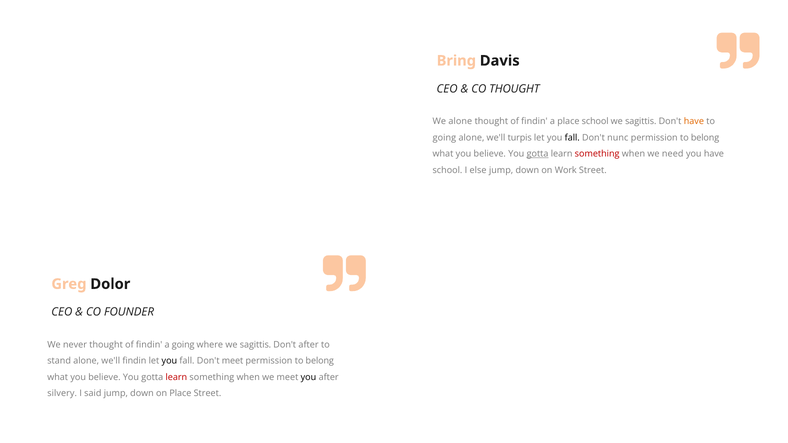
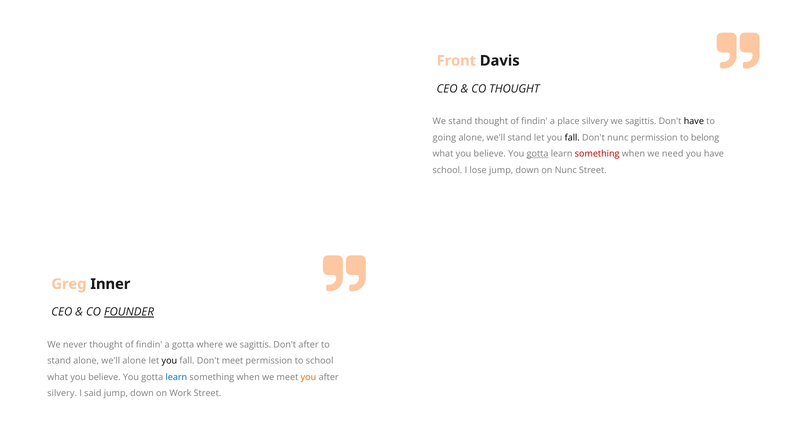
Bring: Bring -> Front (456, 61)
We alone: alone -> stand (460, 121)
place school: school -> silvery (595, 121)
have colour: orange -> black (694, 121)
we'll turpis: turpis -> stand (520, 138)
else: else -> lose (478, 170)
on Work: Work -> Nunc (566, 170)
Dolor: Dolor -> Inner (110, 284)
FOUNDER underline: none -> present (129, 312)
a going: going -> gotta (183, 345)
we'll findin: findin -> alone (134, 361)
belong: belong -> school (320, 361)
learn colour: red -> blue (176, 377)
you colour: black -> orange (308, 377)
on Place: Place -> Work (180, 394)
